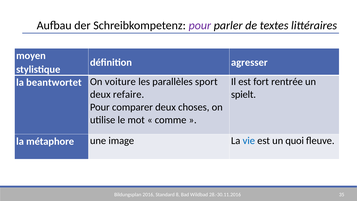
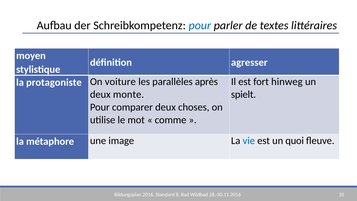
pour colour: purple -> blue (200, 25)
rentrée: rentrée -> hinweg (287, 82)
beantwortet: beantwortet -> protagoniste (54, 82)
sport: sport -> après (206, 82)
refaire: refaire -> monte (129, 94)
